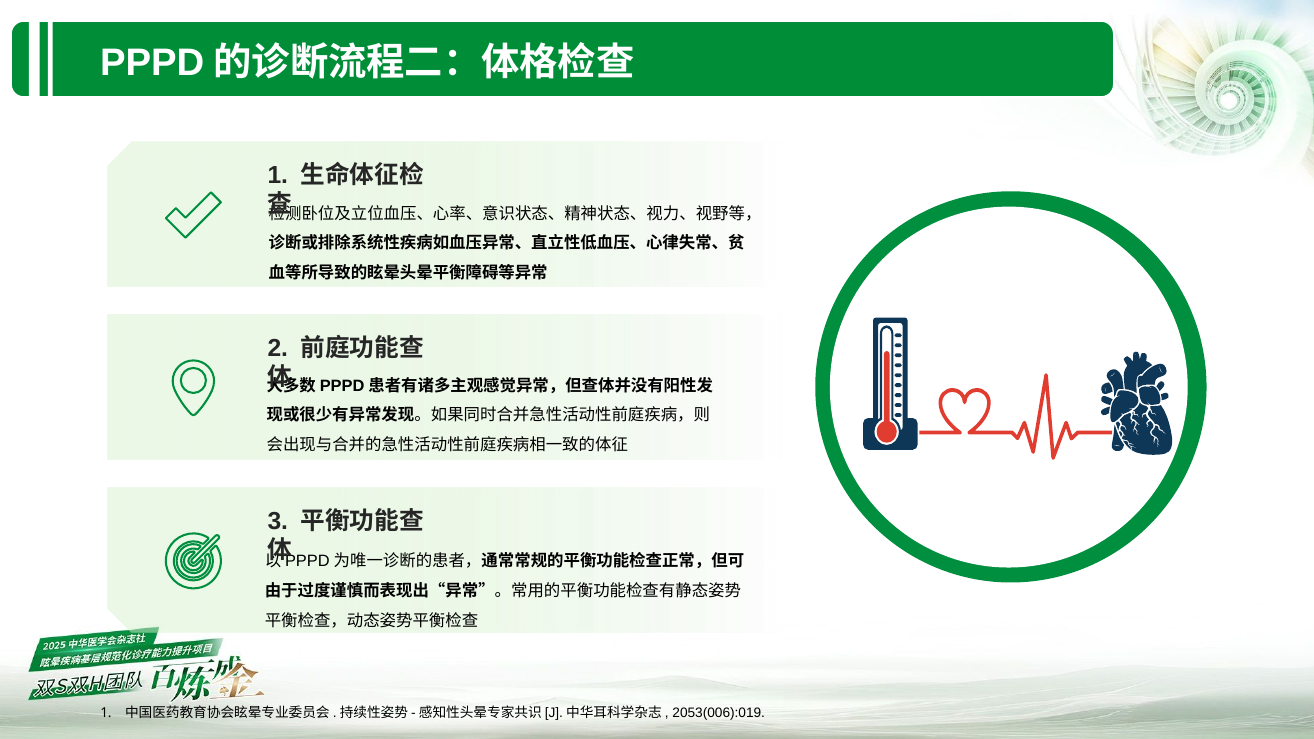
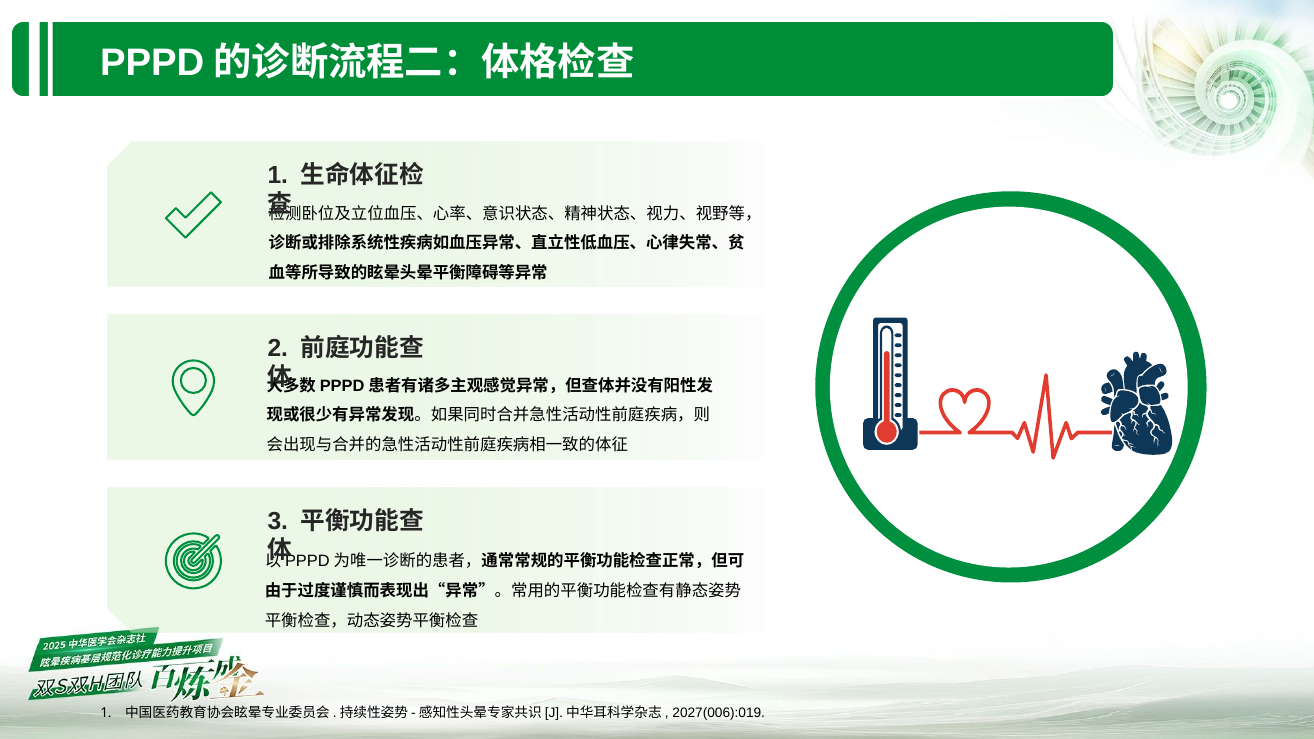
2053(006):019: 2053(006):019 -> 2027(006):019 (719, 713)
